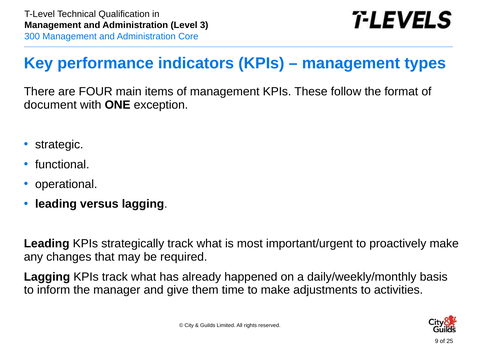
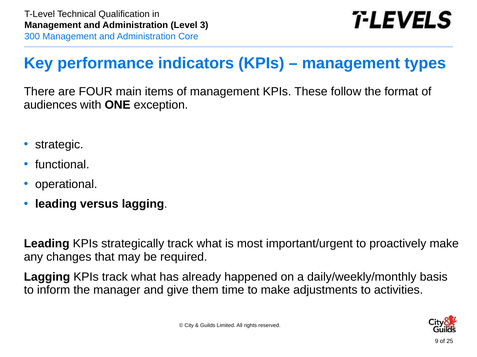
document: document -> audiences (50, 105)
